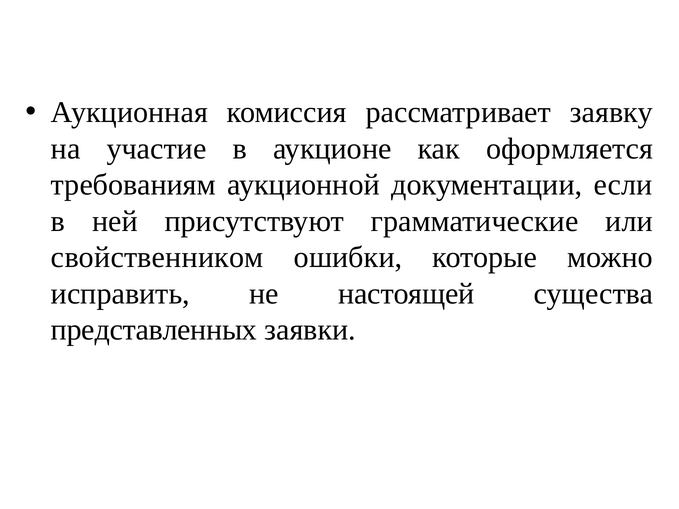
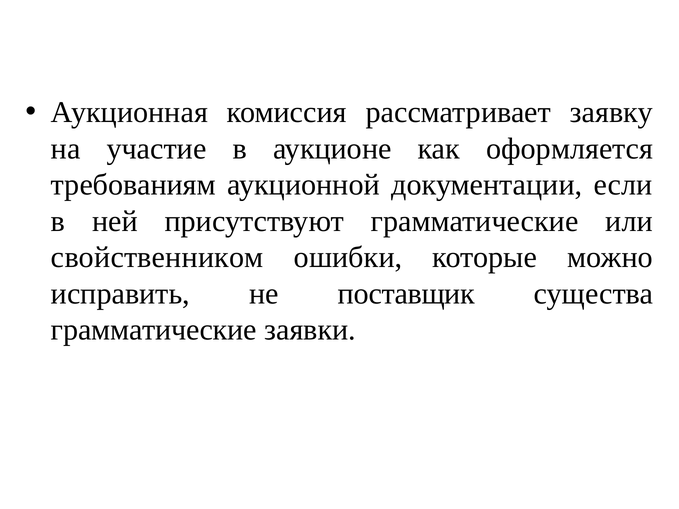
настоящей: настоящей -> поставщик (406, 294)
представленных: представленных -> грамматические (154, 330)
